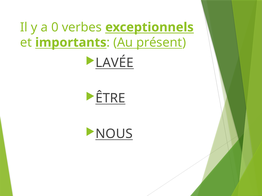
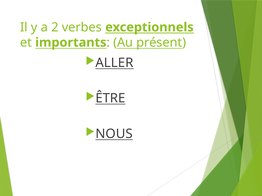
0: 0 -> 2 (55, 27)
LAVÉE: LAVÉE -> ALLER (115, 63)
